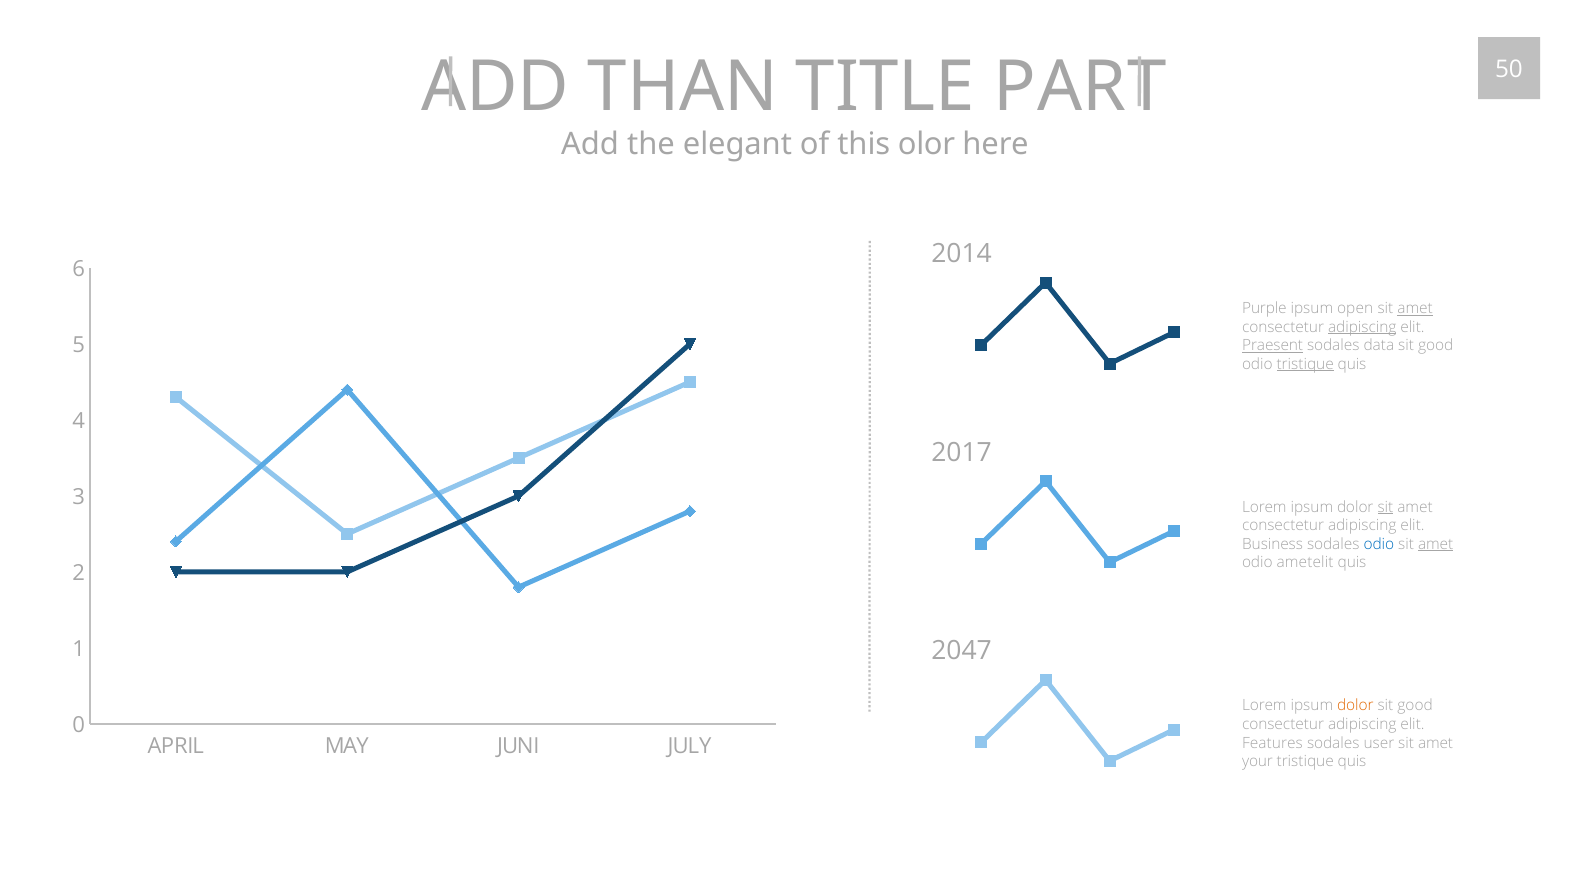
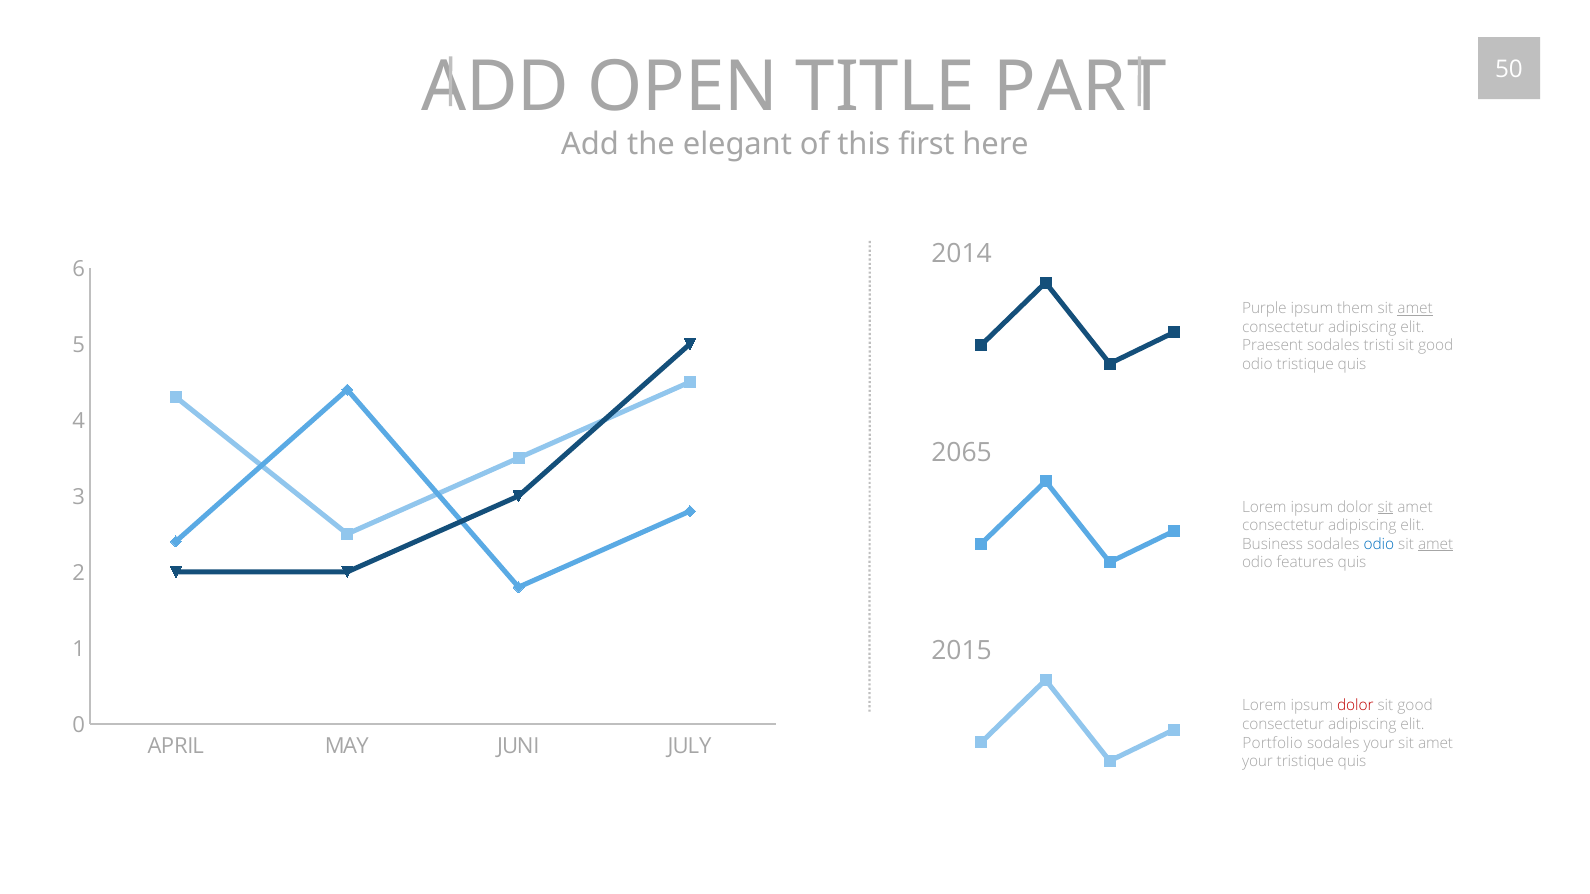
THAN: THAN -> OPEN (683, 87)
olor: olor -> first (927, 144)
open: open -> them (1355, 309)
adipiscing underline: present -> none (1362, 327)
Praesent underline: present -> none (1273, 346)
data: data -> tristi (1379, 346)
tristique underline: present -> none (1305, 364)
2017: 2017 -> 2065 (962, 453)
ametelit: ametelit -> features (1305, 563)
2047: 2047 -> 2015 (962, 651)
dolor colour: orange -> red (1355, 706)
Features: Features -> Portfolio (1272, 743)
sodales user: user -> your (1379, 743)
